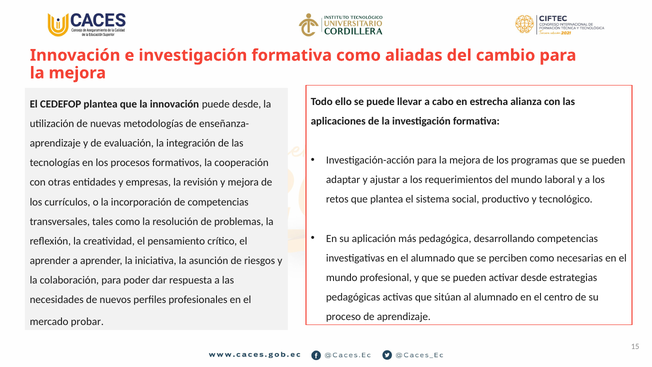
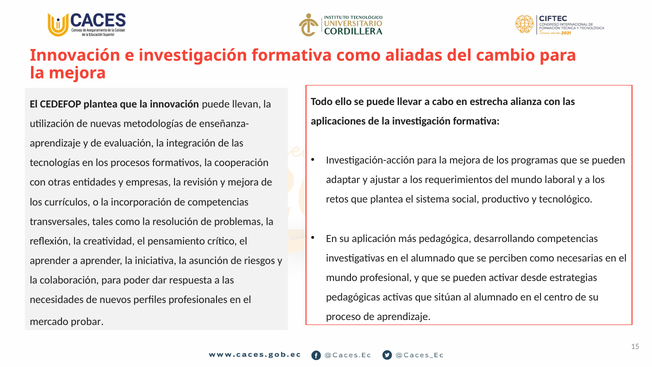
puede desde: desde -> llevan (247, 104)
